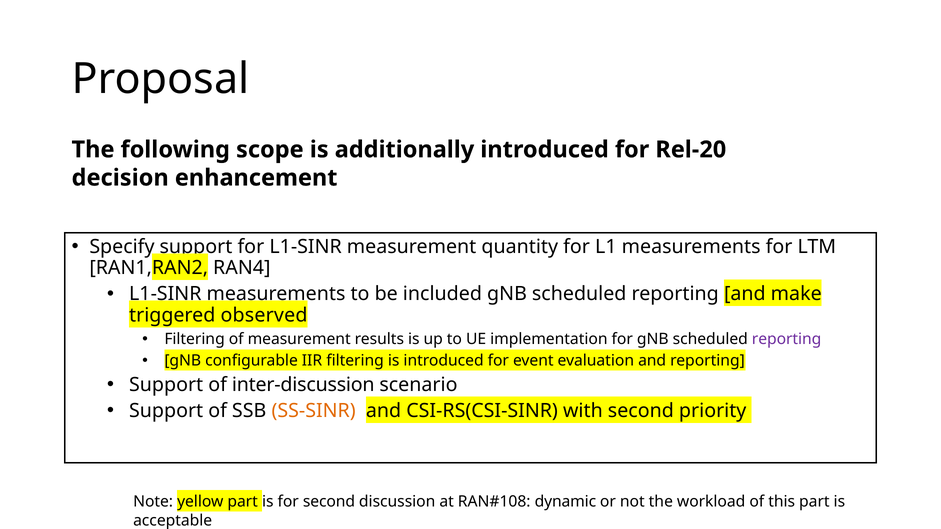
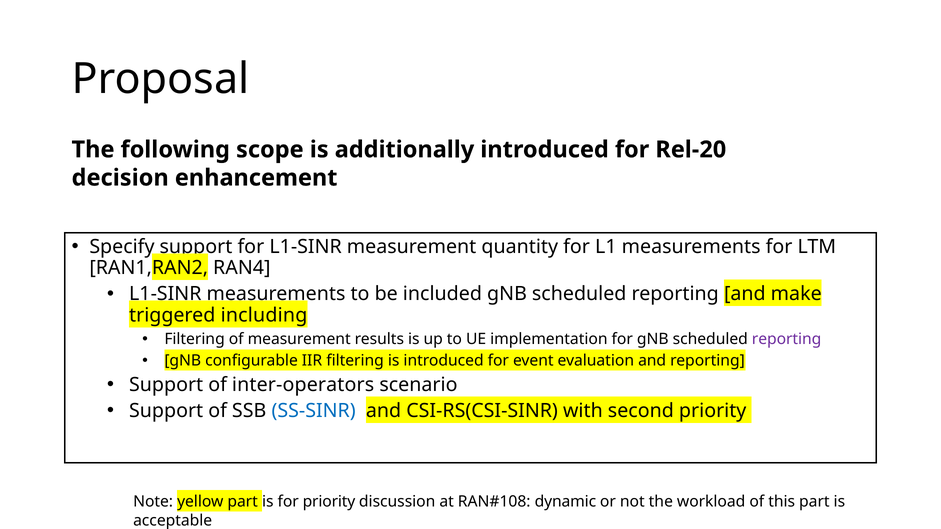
observed: observed -> including (264, 315)
inter-discussion: inter-discussion -> inter-operators (303, 385)
SS-SINR colour: orange -> blue (314, 411)
for second: second -> priority (329, 502)
